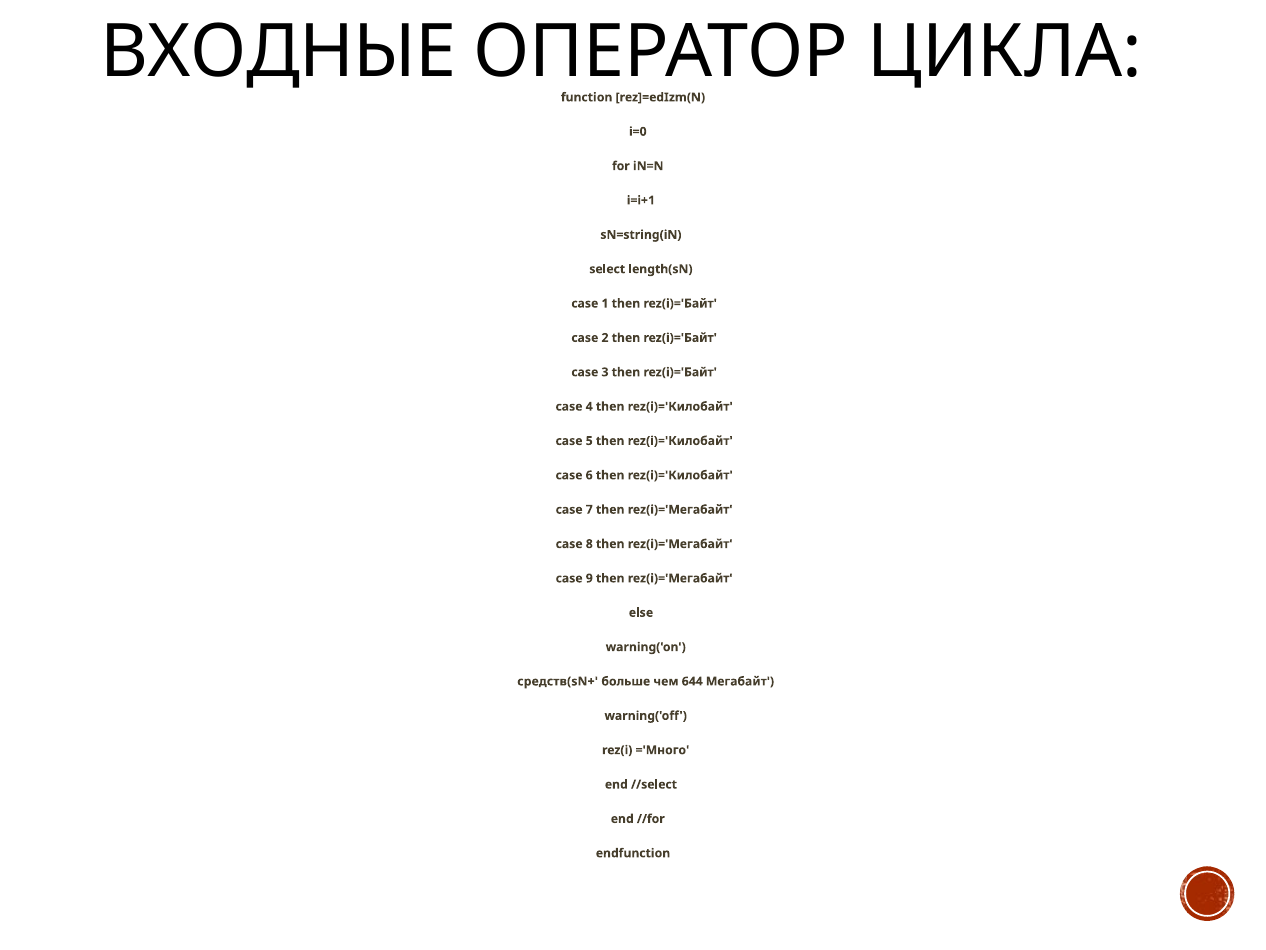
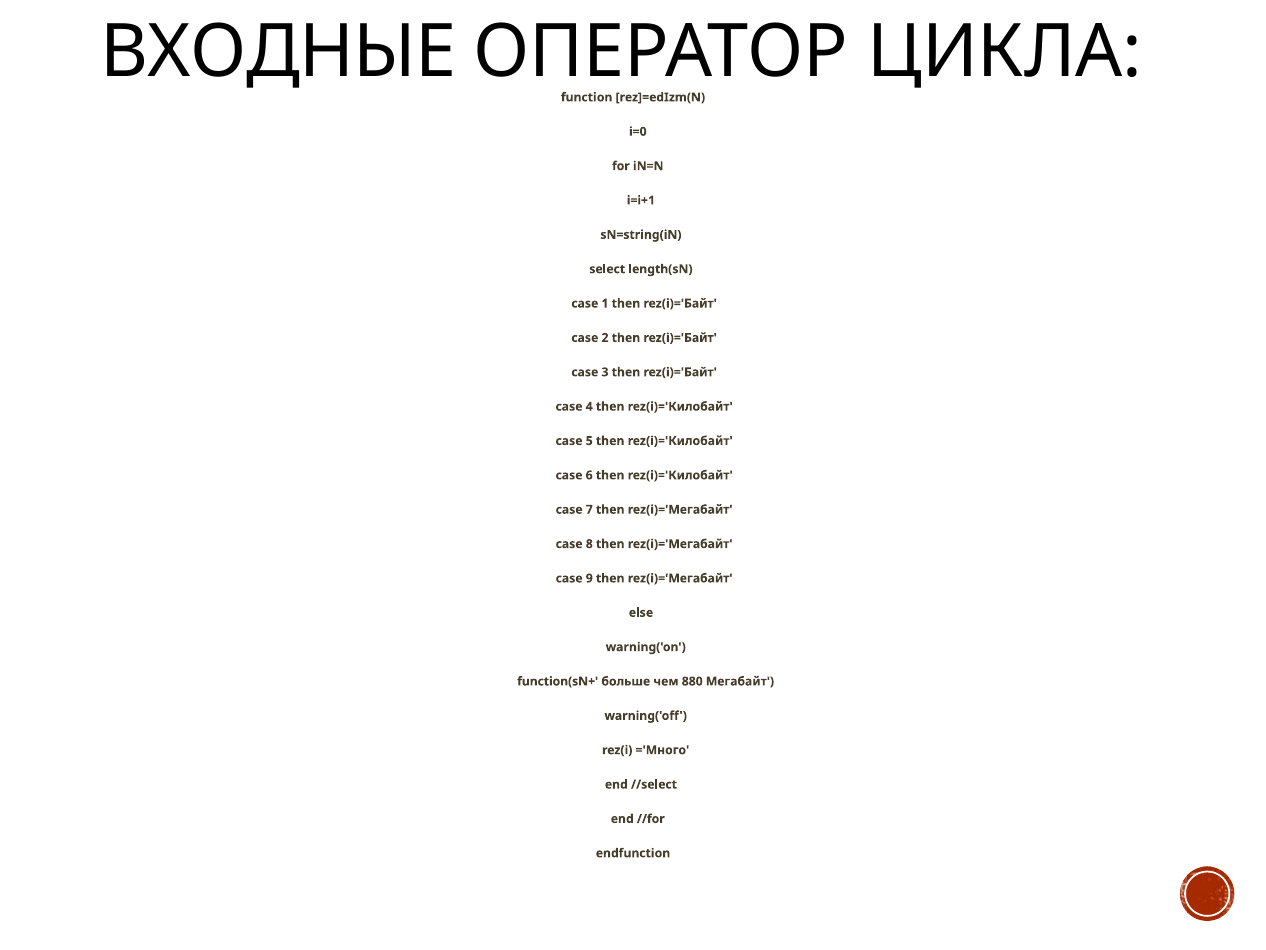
средств(sN+: средств(sN+ -> function(sN+ (558, 681)
644: 644 -> 880 (692, 681)
